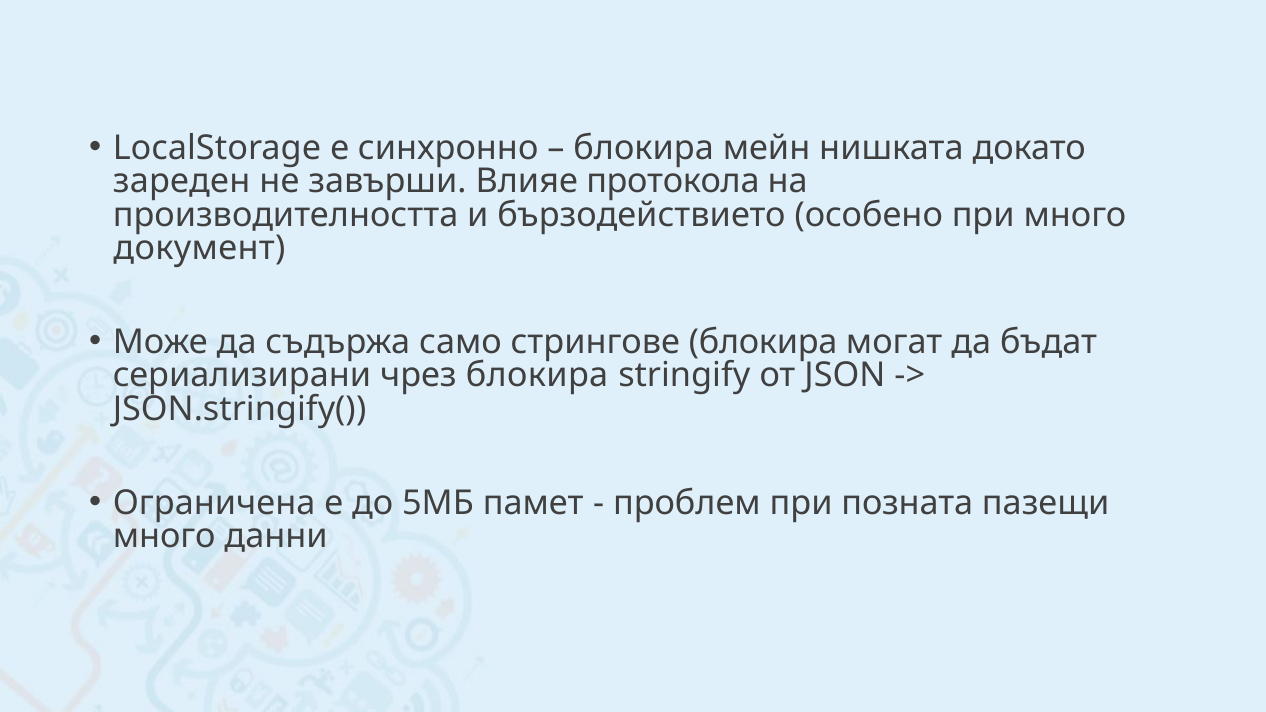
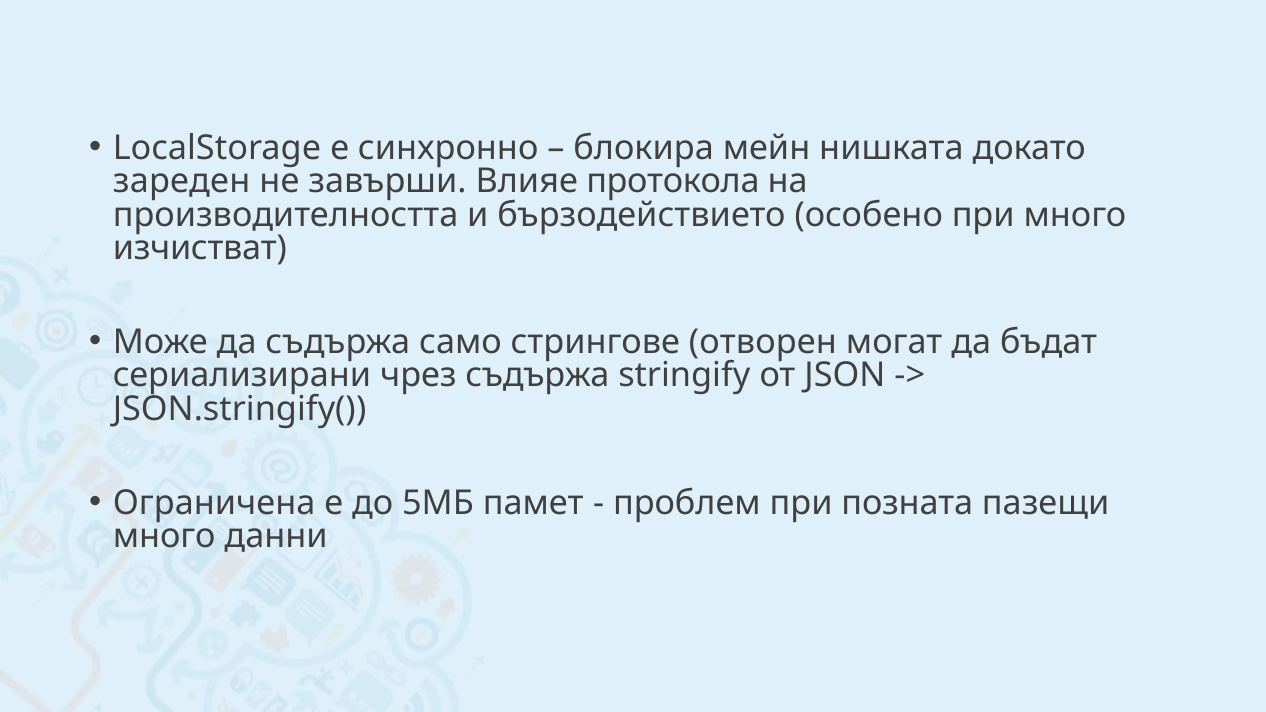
документ: документ -> изчистват (200, 248)
стрингове блокира: блокира -> отворен (763, 342)
чрез блокира: блокира -> съдържа (537, 376)
